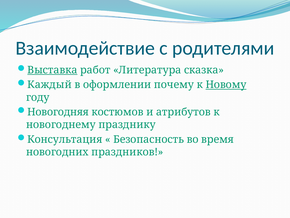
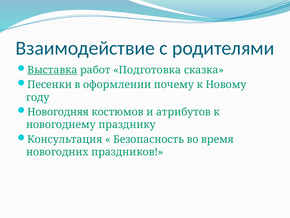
Литература: Литература -> Подготовка (147, 70)
Каждый: Каждый -> Песенки (50, 85)
Новому underline: present -> none (226, 85)
